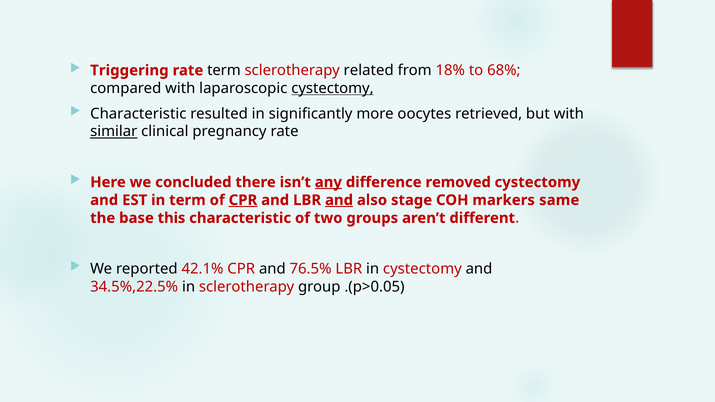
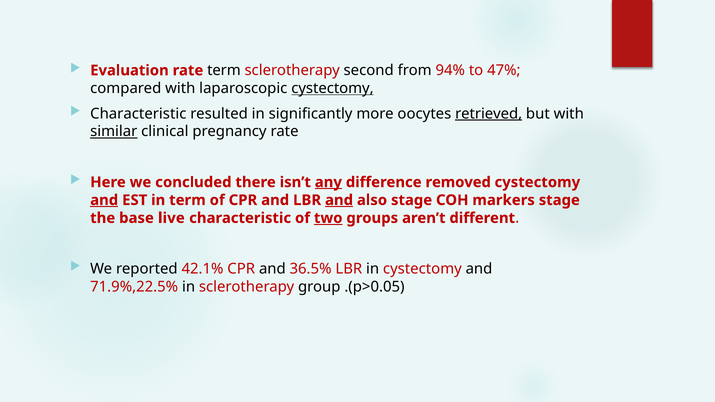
Triggering: Triggering -> Evaluation (129, 70)
related: related -> second (369, 70)
18%: 18% -> 94% (450, 70)
68%: 68% -> 47% (504, 70)
retrieved underline: none -> present (489, 114)
and underline: none -> present (104, 200)
CPR underline: present -> none (243, 200)
markers same: same -> stage (559, 200)
this: this -> live (171, 218)
two underline: none -> present (328, 218)
76.5%: 76.5% -> 36.5% (311, 269)
34.5%,22.5%: 34.5%,22.5% -> 71.9%,22.5% (134, 287)
